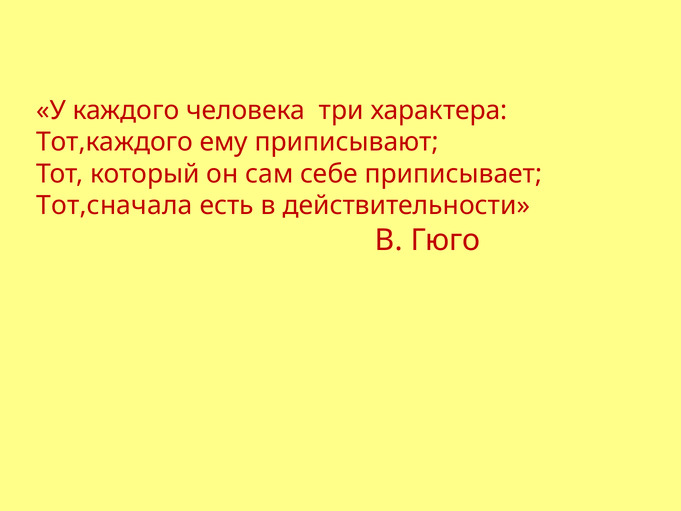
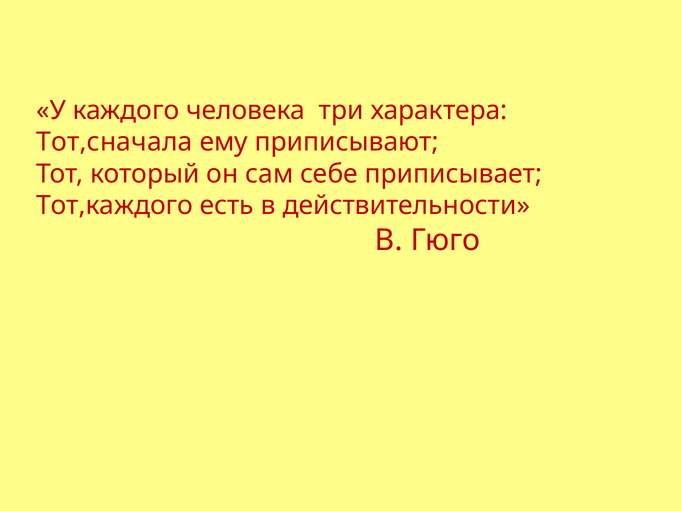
Тот,каждого: Тот,каждого -> Тот,сначала (114, 142)
Тот,сначала: Тот,сначала -> Тот,каждого (115, 206)
